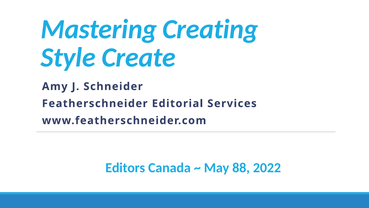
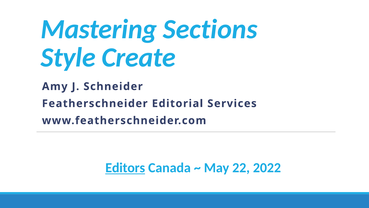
Creating: Creating -> Sections (210, 29)
Editors underline: none -> present (125, 167)
88: 88 -> 22 (241, 167)
